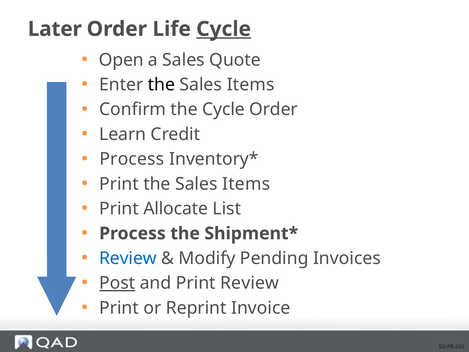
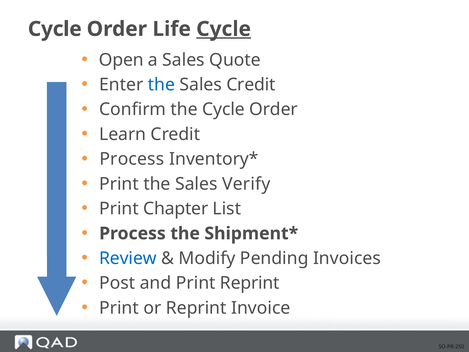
Later: Later -> Cycle (55, 29)
the colour: black -> blue (161, 85)
Items: Items -> Credit (251, 85)
Print the Sales Items: Items -> Verify (246, 184)
Allocate: Allocate -> Chapter (176, 209)
Post underline: present -> none (117, 283)
Print Review: Review -> Reprint (250, 283)
